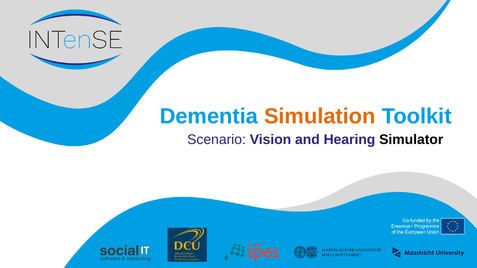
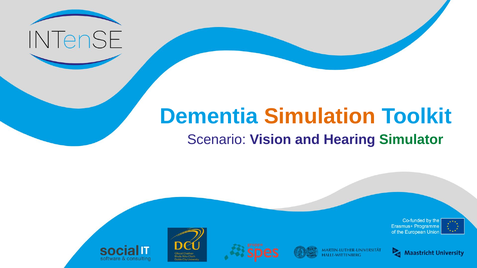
Simulator colour: black -> green (411, 140)
